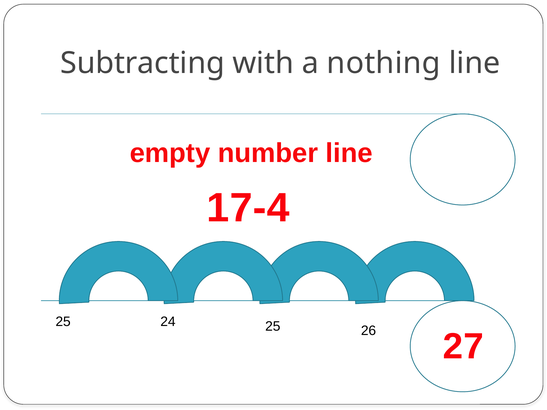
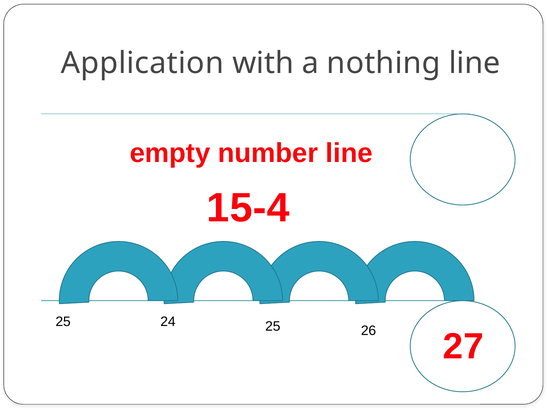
Subtracting: Subtracting -> Application (142, 63)
17-4: 17-4 -> 15-4 (248, 208)
